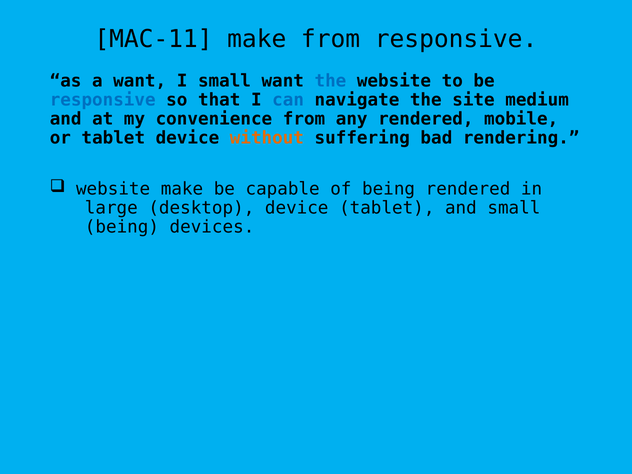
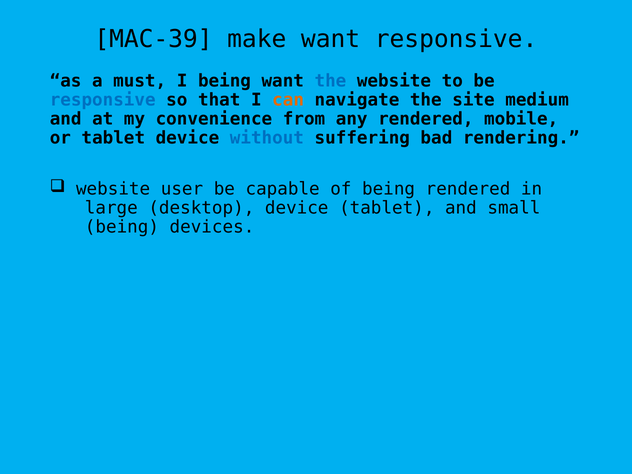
MAC-11: MAC-11 -> MAC-39 (153, 39)
make from: from -> want (331, 39)
a want: want -> must (140, 81)
I small: small -> being (224, 81)
can colour: blue -> orange (288, 100)
without colour: orange -> blue (267, 138)
website make: make -> user (182, 189)
